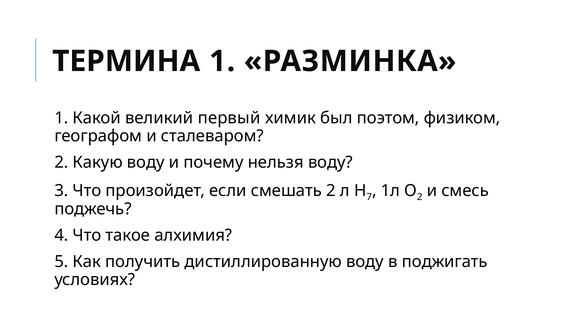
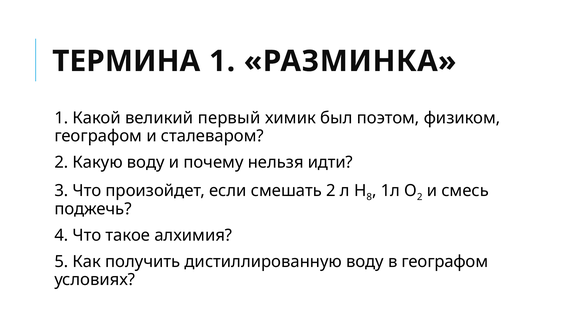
нельзя воду: воду -> идти (330, 162)
7: 7 -> 8 (369, 197)
в поджигать: поджигать -> географом (445, 262)
